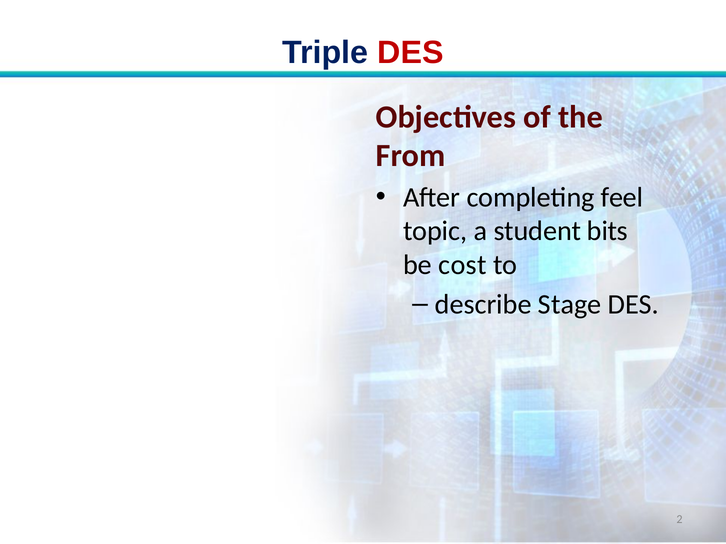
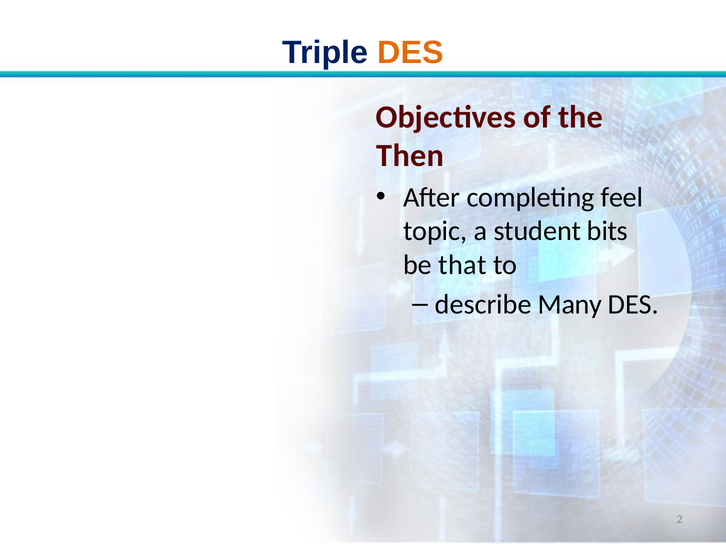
DES colour: red -> orange (410, 52)
From: From -> Then (410, 156)
cost: cost -> that (462, 265)
Stage: Stage -> Many (570, 305)
